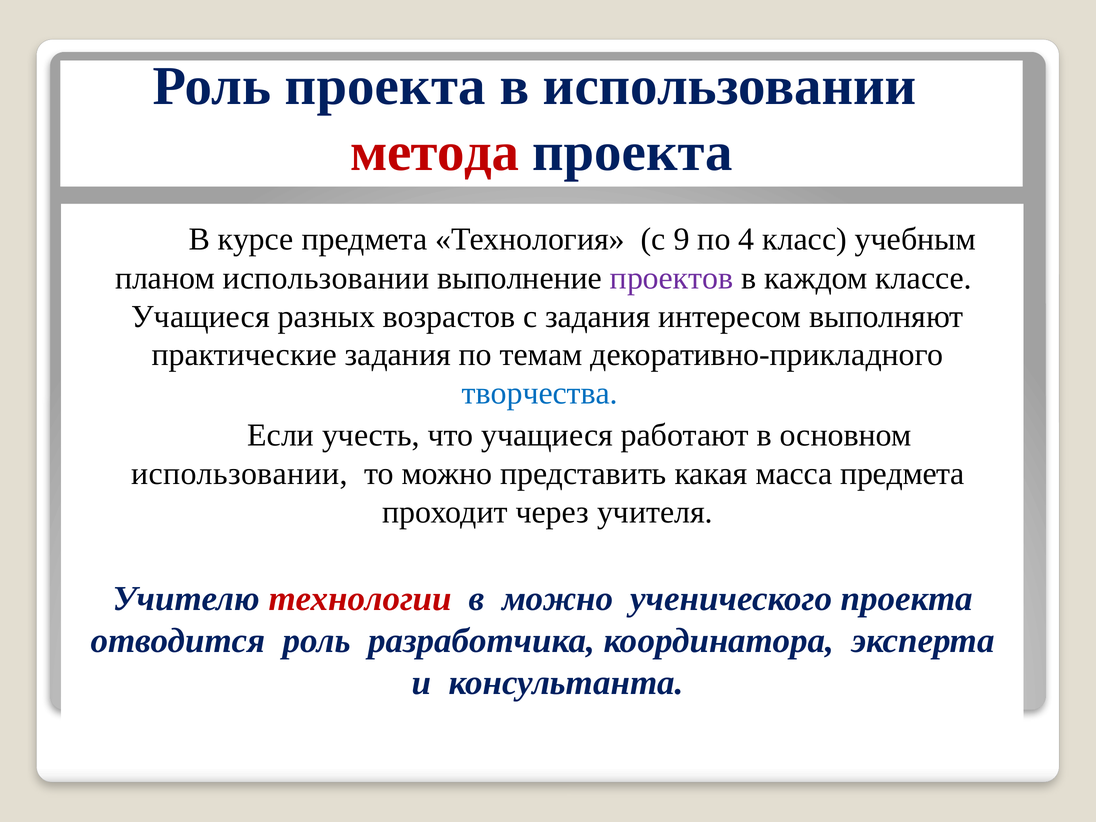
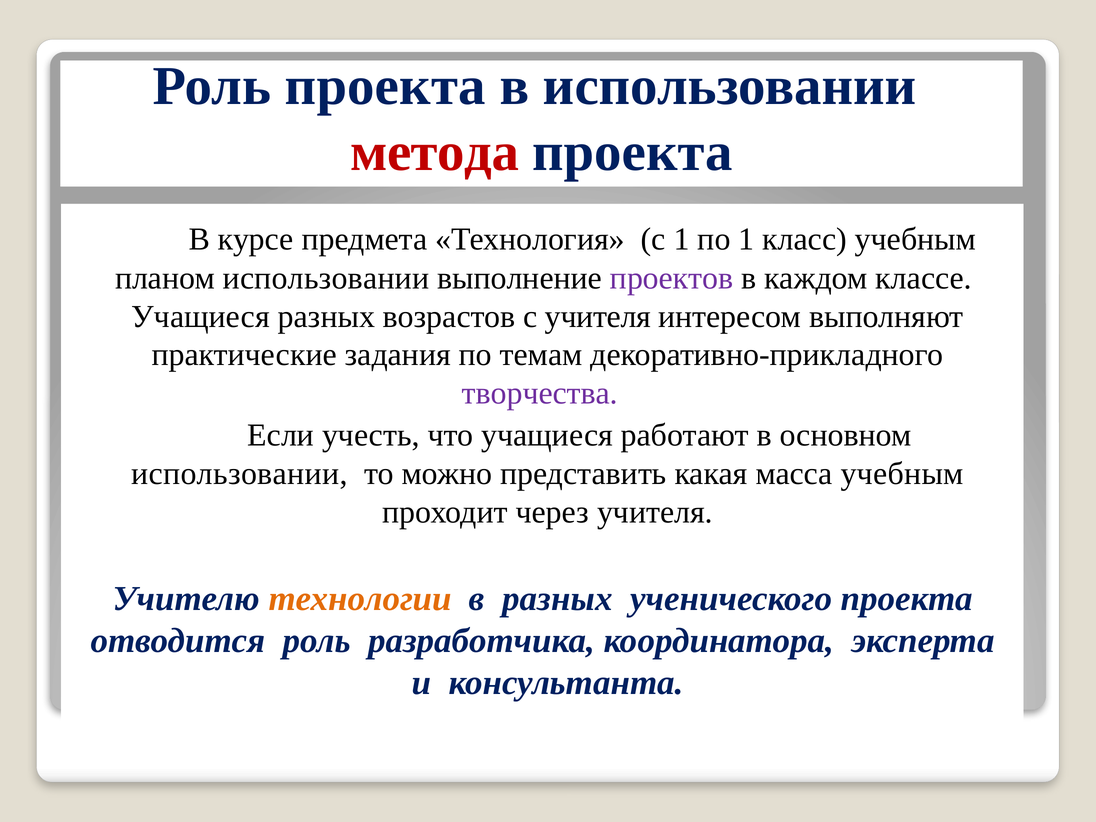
с 9: 9 -> 1 (682, 239)
по 4: 4 -> 1 (746, 239)
с задания: задания -> учителя (598, 317)
творчества colour: blue -> purple (540, 393)
масса предмета: предмета -> учебным (902, 474)
технологии colour: red -> orange (360, 599)
в можно: можно -> разных (557, 599)
